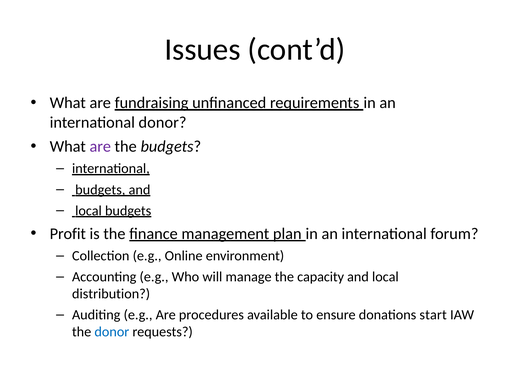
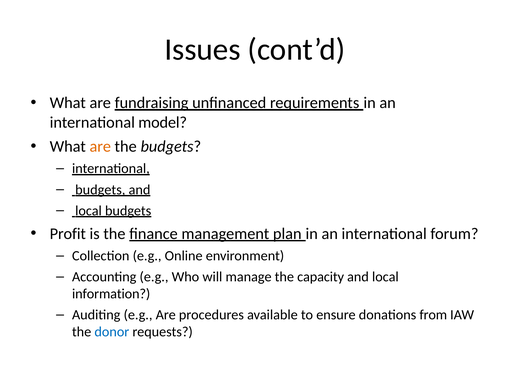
international donor: donor -> model (163, 122)
are colour: purple -> orange (100, 146)
distribution: distribution -> information (111, 293)
start: start -> from (433, 314)
